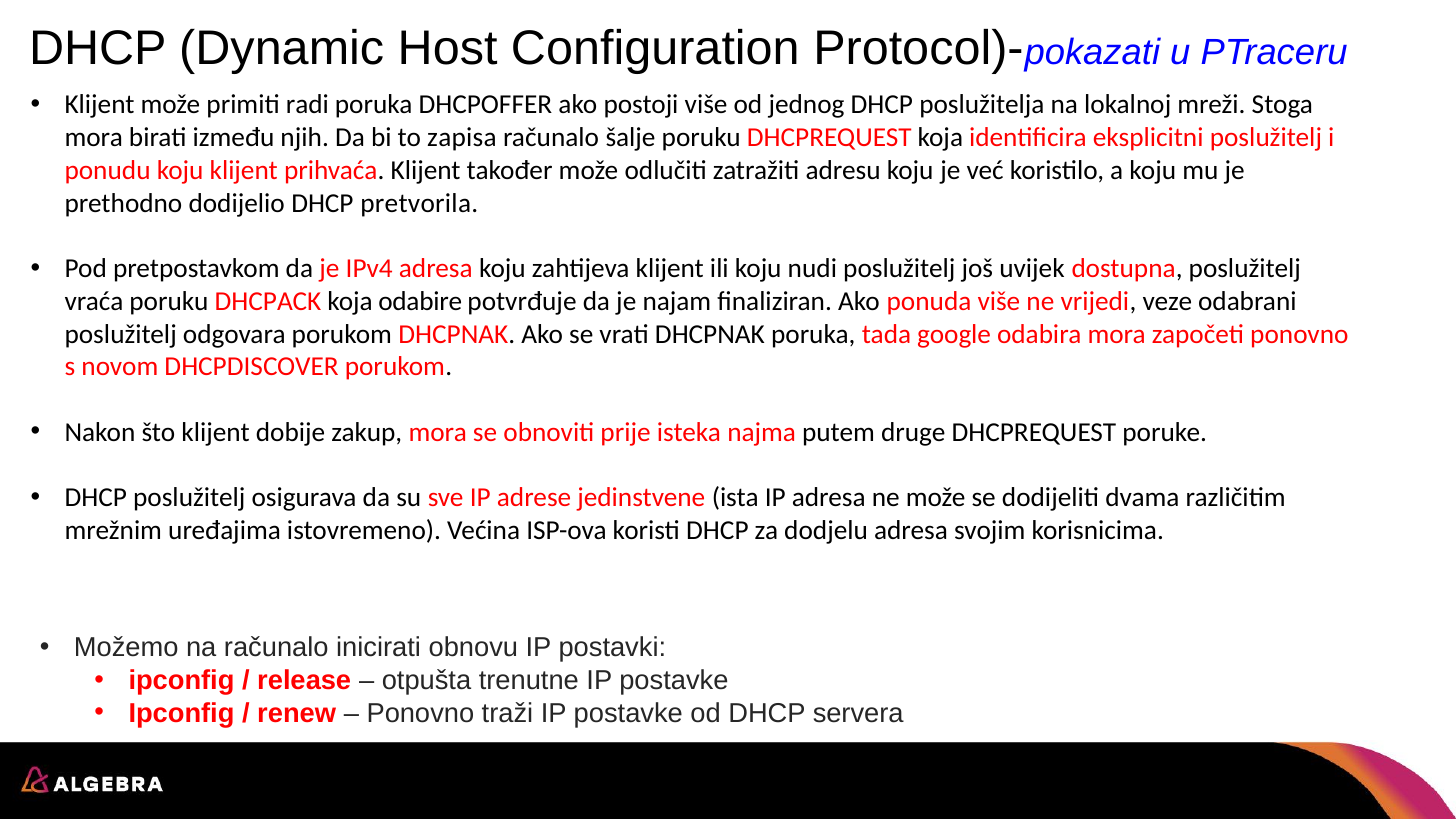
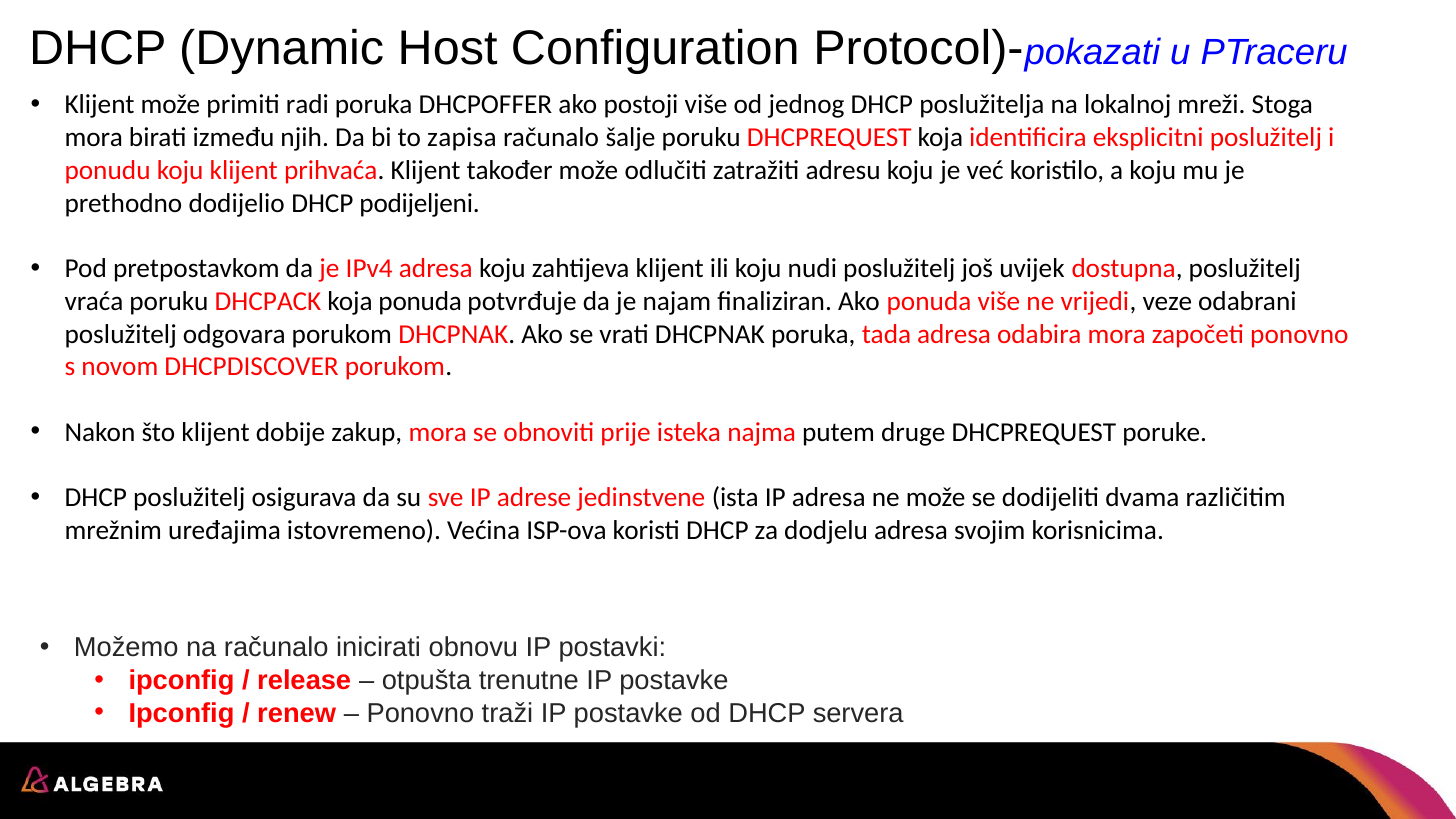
pretvorila: pretvorila -> podijeljeni (420, 203)
koja odabire: odabire -> ponuda (420, 301)
tada google: google -> adresa (954, 334)
